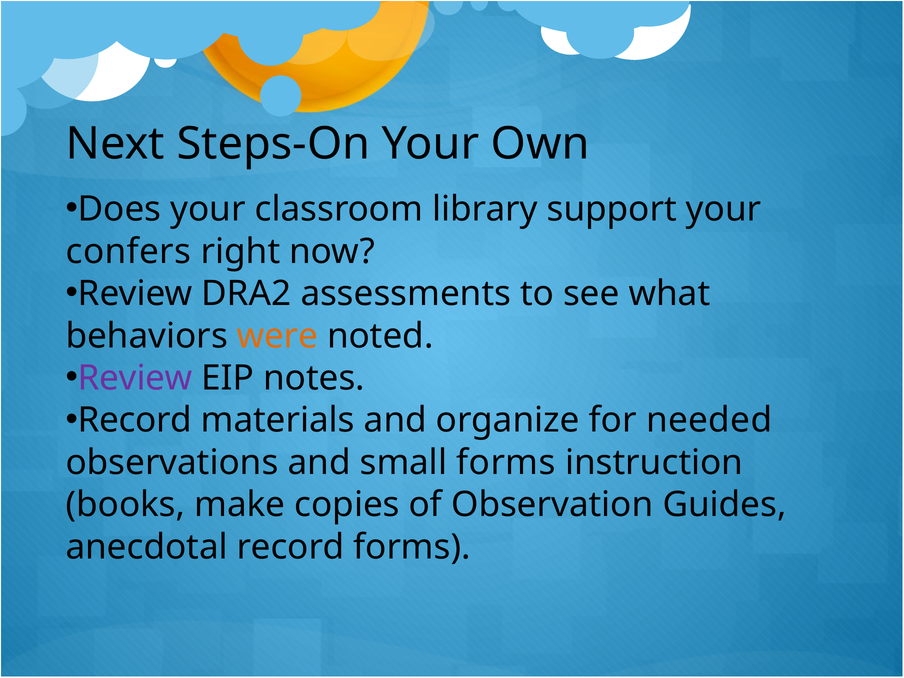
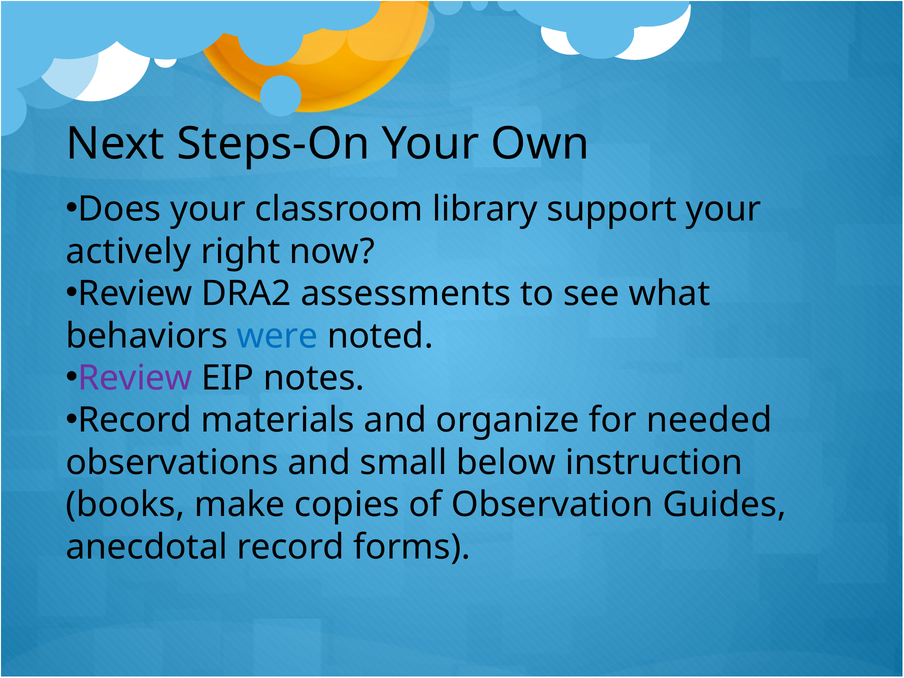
confers: confers -> actively (128, 252)
were colour: orange -> blue (278, 336)
small forms: forms -> below (506, 463)
